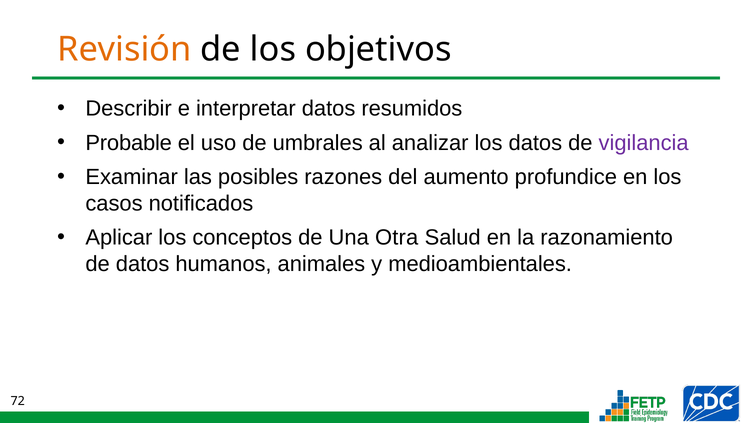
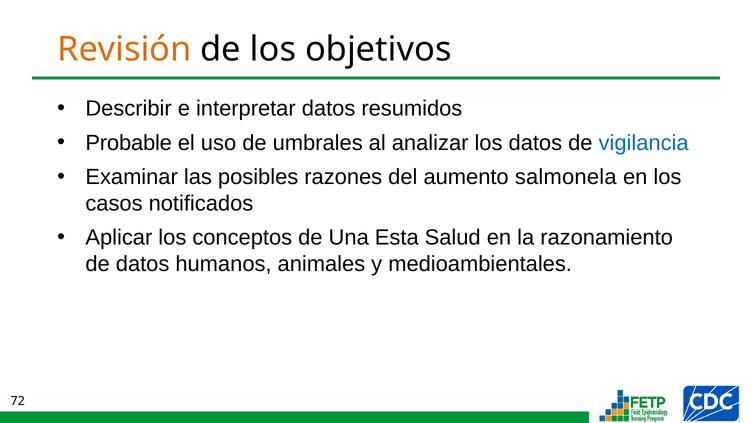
vigilancia colour: purple -> blue (644, 143)
profundice: profundice -> salmonela (566, 177)
Otra: Otra -> Esta (397, 237)
